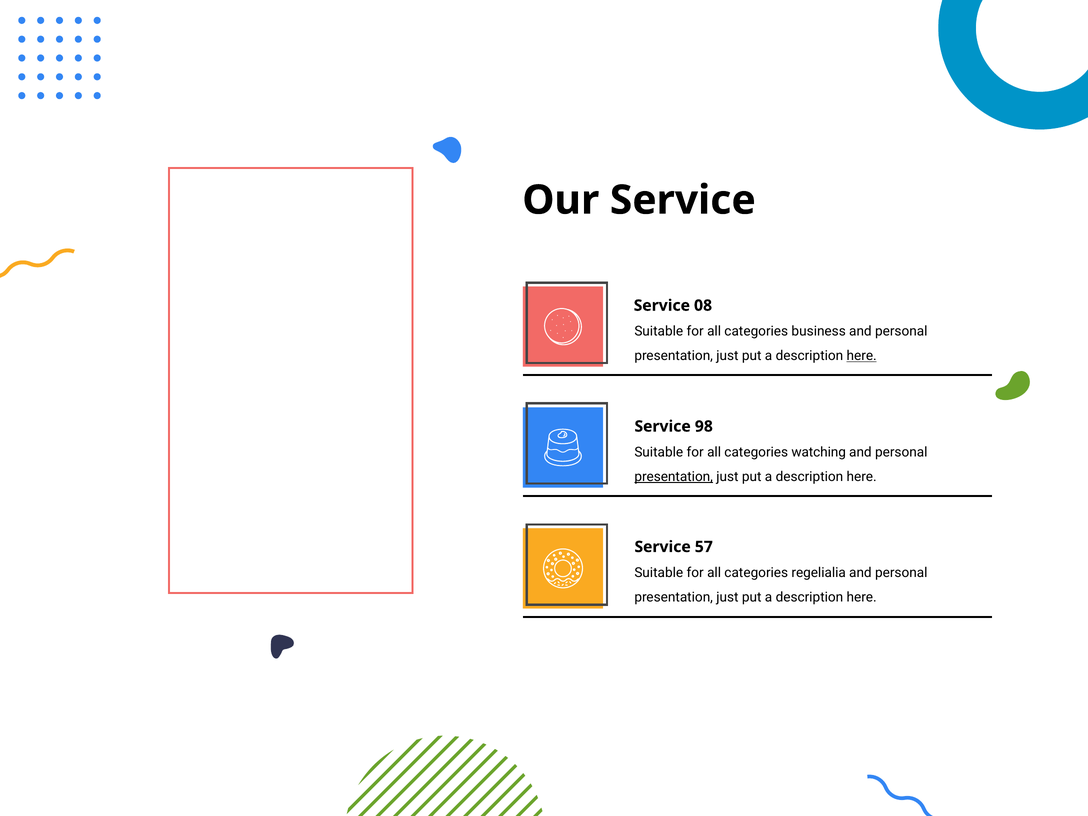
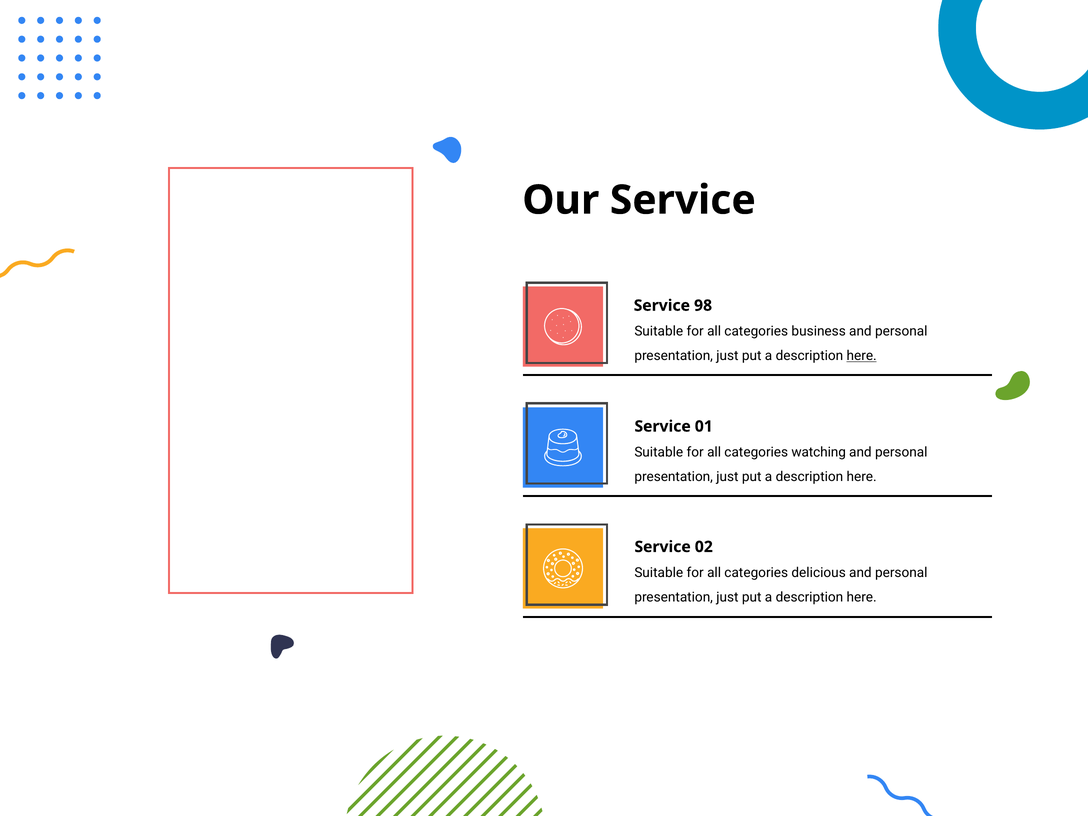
08: 08 -> 98 (703, 306)
98: 98 -> 01 (704, 426)
presentation underline: present -> none (674, 477)
57: 57 -> 02 (704, 547)
regelialia: regelialia -> delicious (819, 573)
